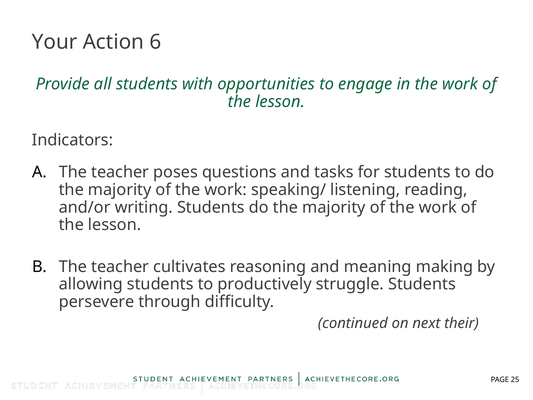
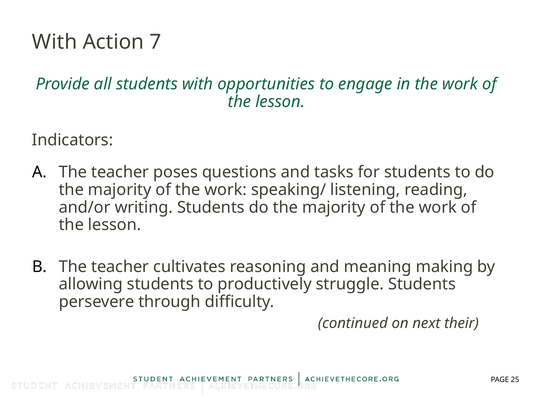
Your: Your -> With (55, 42)
6: 6 -> 7 (155, 42)
